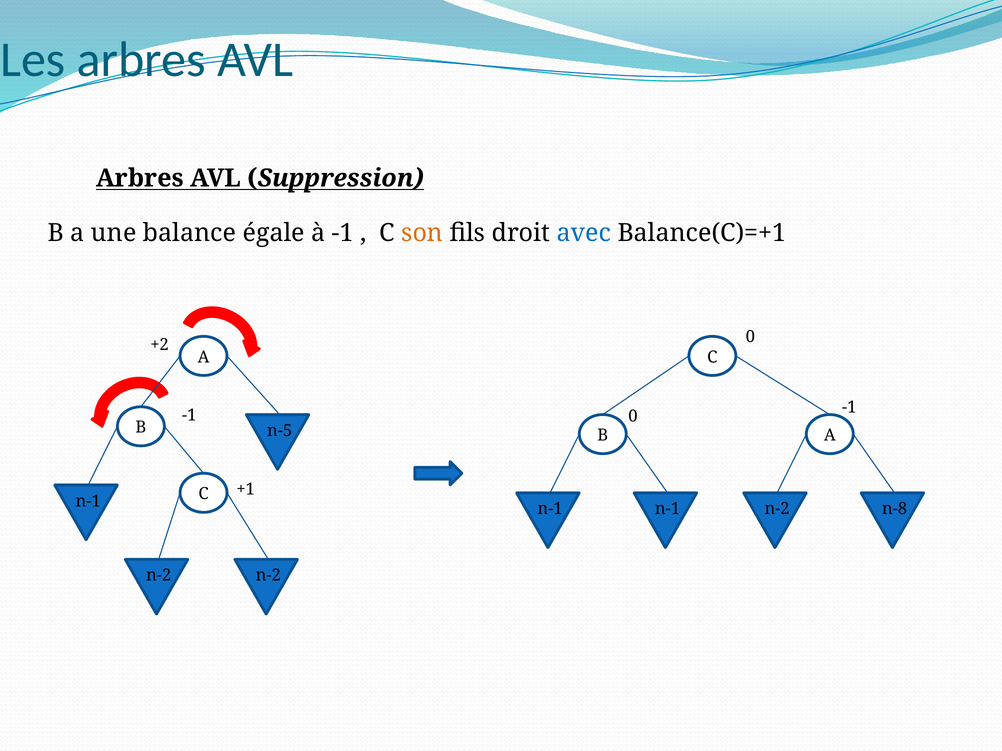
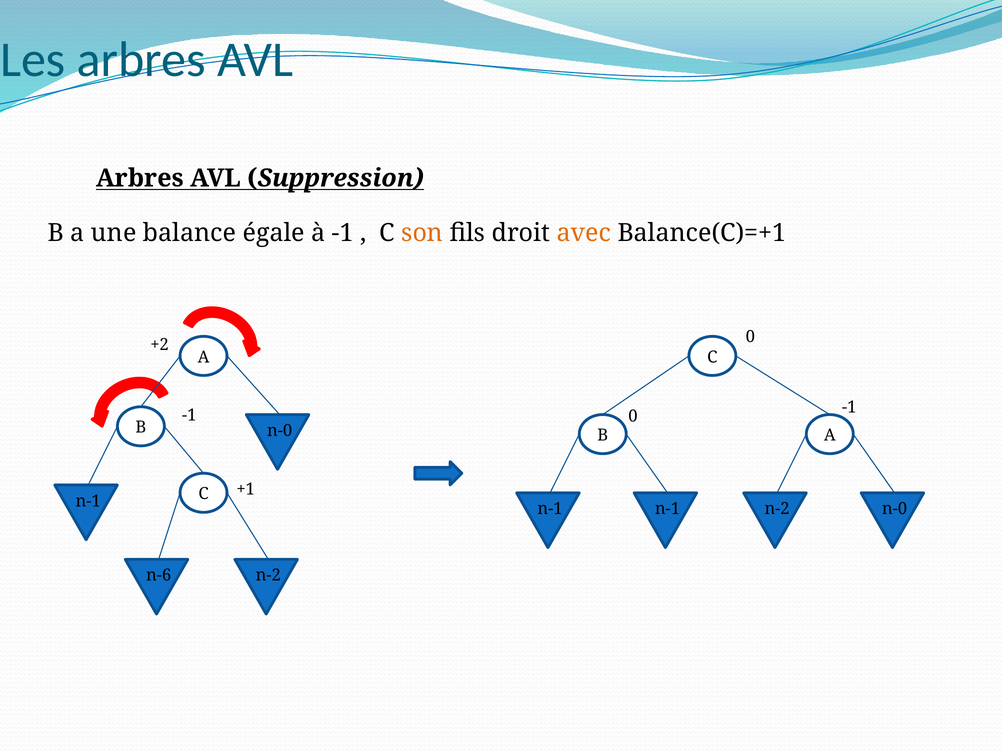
avec colour: blue -> orange (584, 233)
B n-5: n-5 -> n-0 (280, 431)
n-8: n-8 -> n-0 (895, 509)
n-2: n-2 -> n-6 (159, 576)
